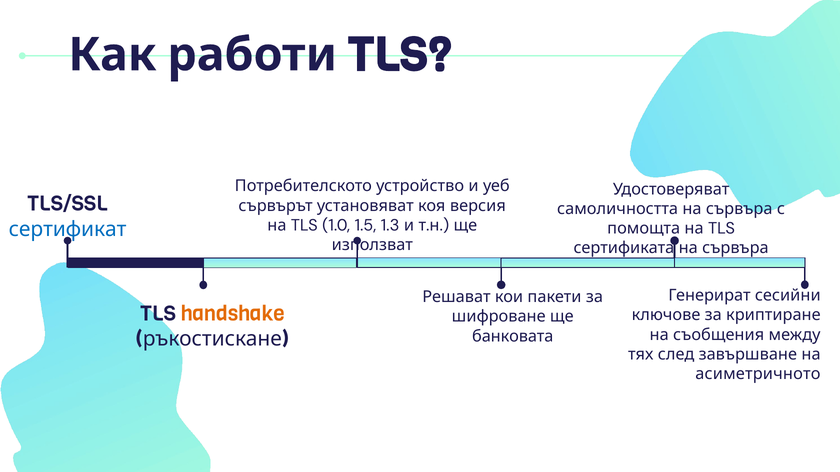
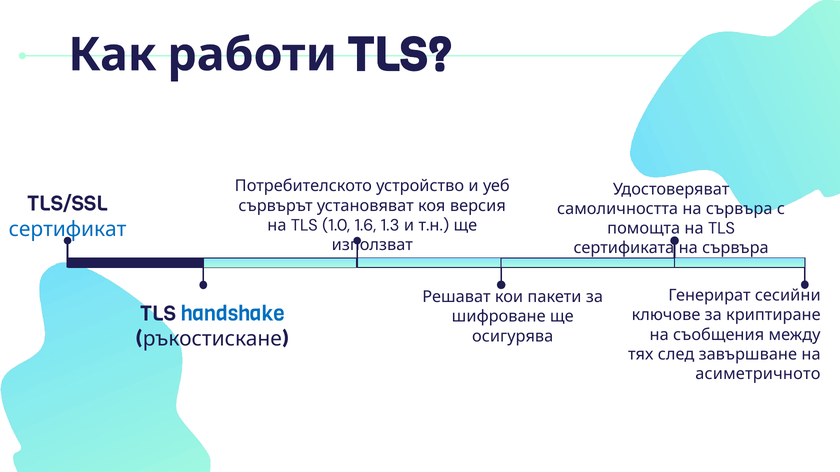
1.5: 1.5 -> 1.6 (365, 226)
handshake colour: orange -> blue (233, 314)
банковата: банковата -> осигурява (513, 337)
